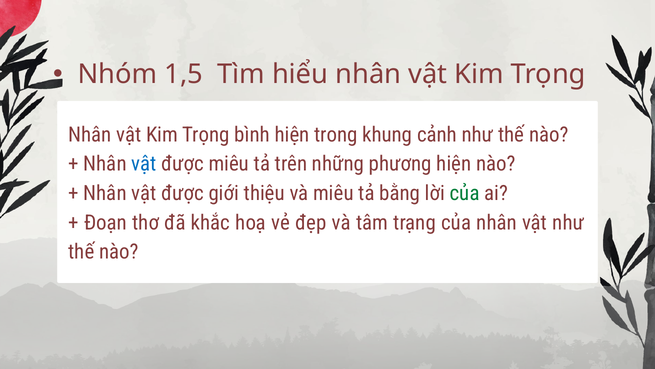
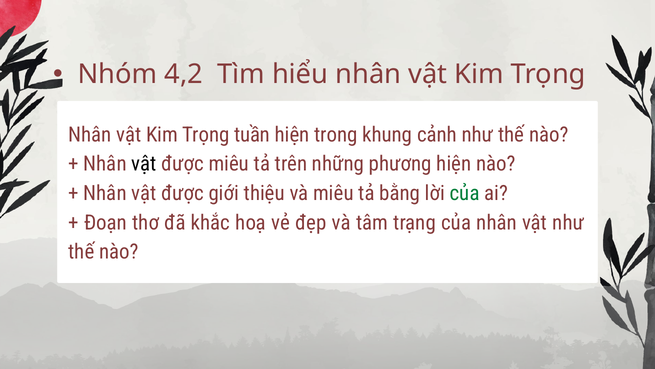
1,5: 1,5 -> 4,2 (184, 74)
bình: bình -> tuần (252, 134)
vật colour: blue -> black (144, 164)
